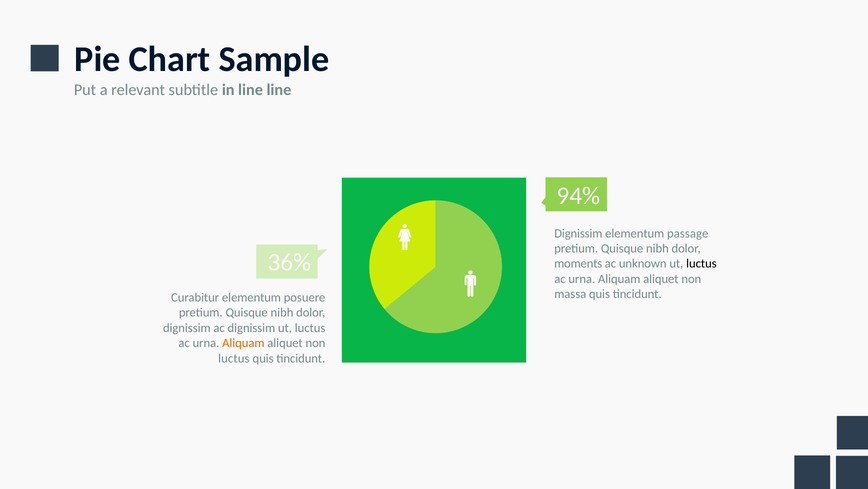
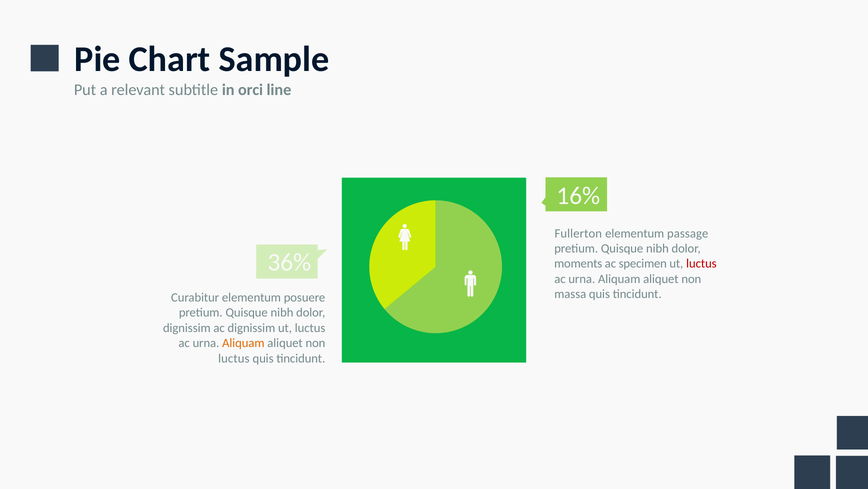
in line: line -> orci (251, 90)
94%: 94% -> 16% (578, 195)
Dignissim: Dignissim -> Fullerton (578, 233)
unknown: unknown -> specimen (643, 263)
luctus colour: black -> red (701, 263)
